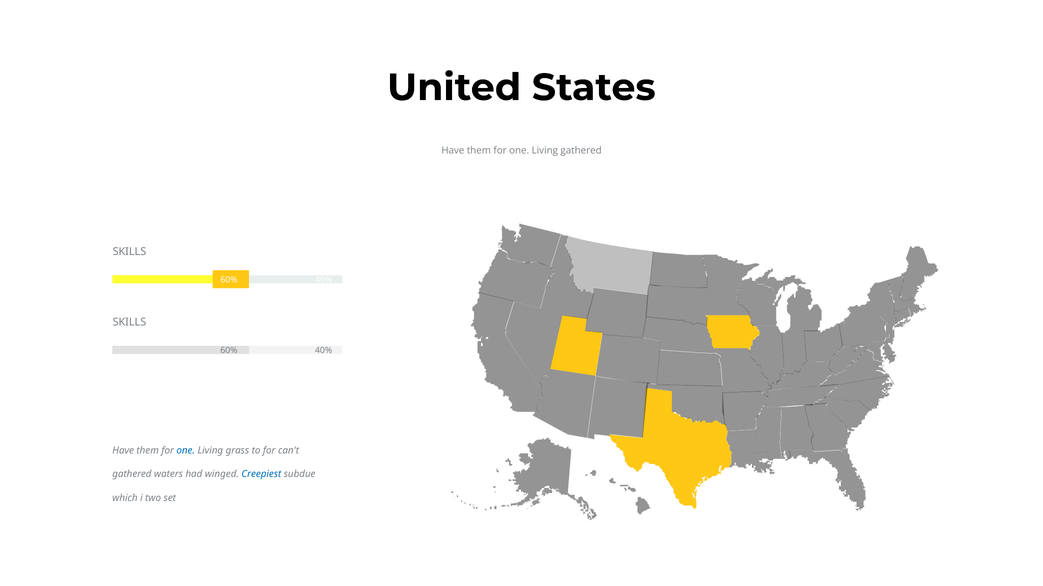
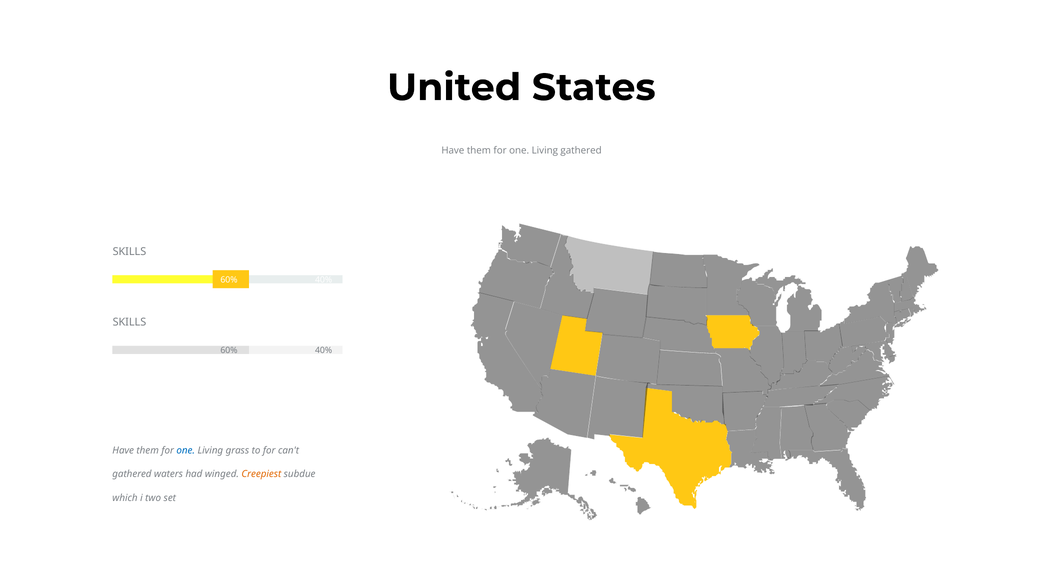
Creepiest colour: blue -> orange (261, 475)
